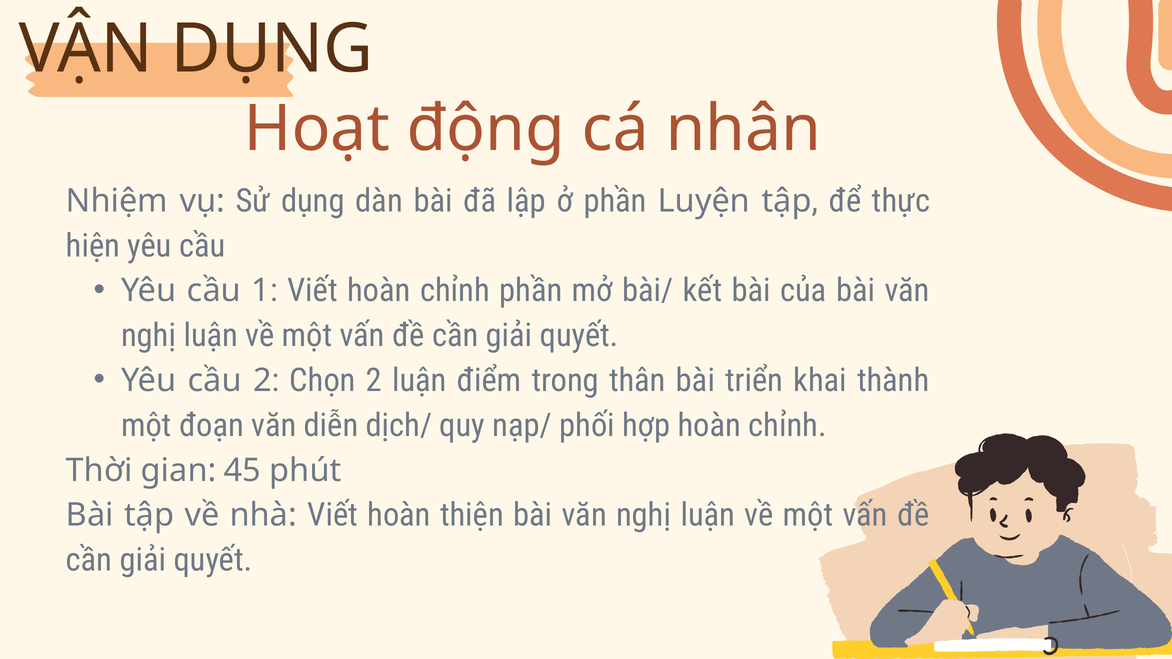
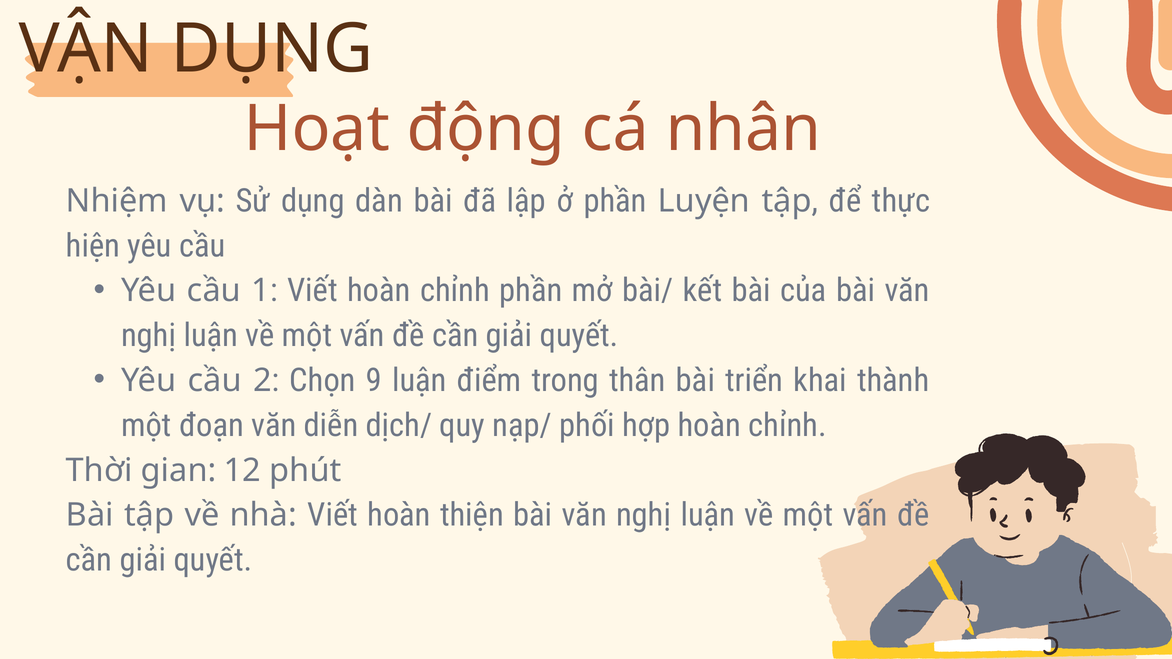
Chọn 2: 2 -> 9 (374, 381)
45: 45 -> 12 (242, 471)
